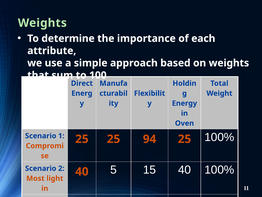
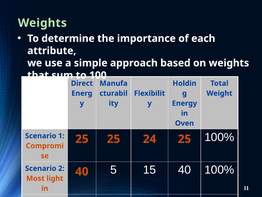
94: 94 -> 24 (150, 139)
